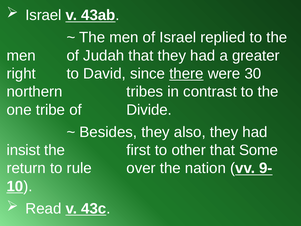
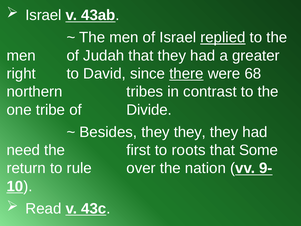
replied underline: none -> present (223, 37)
30: 30 -> 68 (253, 74)
Besides they also: also -> they (190, 132)
insist: insist -> need (23, 150)
other: other -> roots (189, 150)
